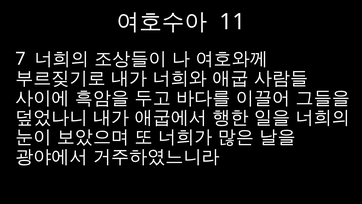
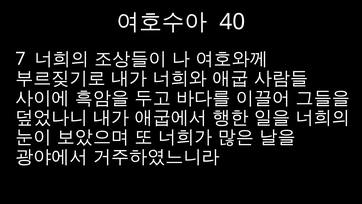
11: 11 -> 40 (232, 22)
